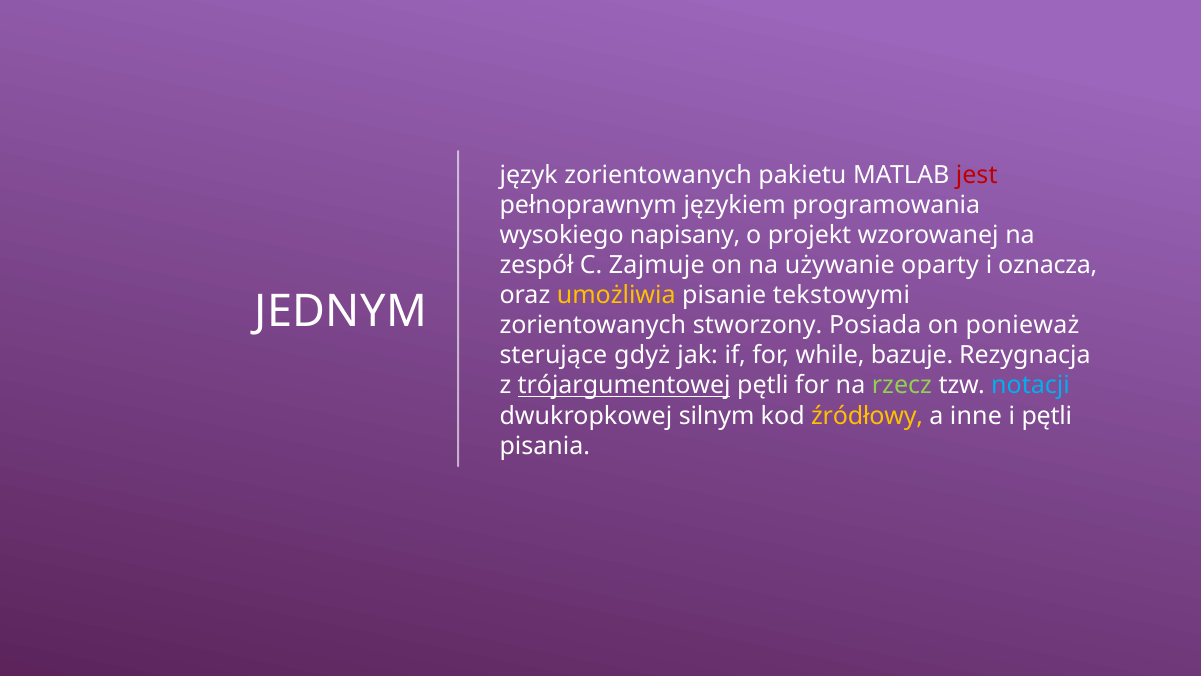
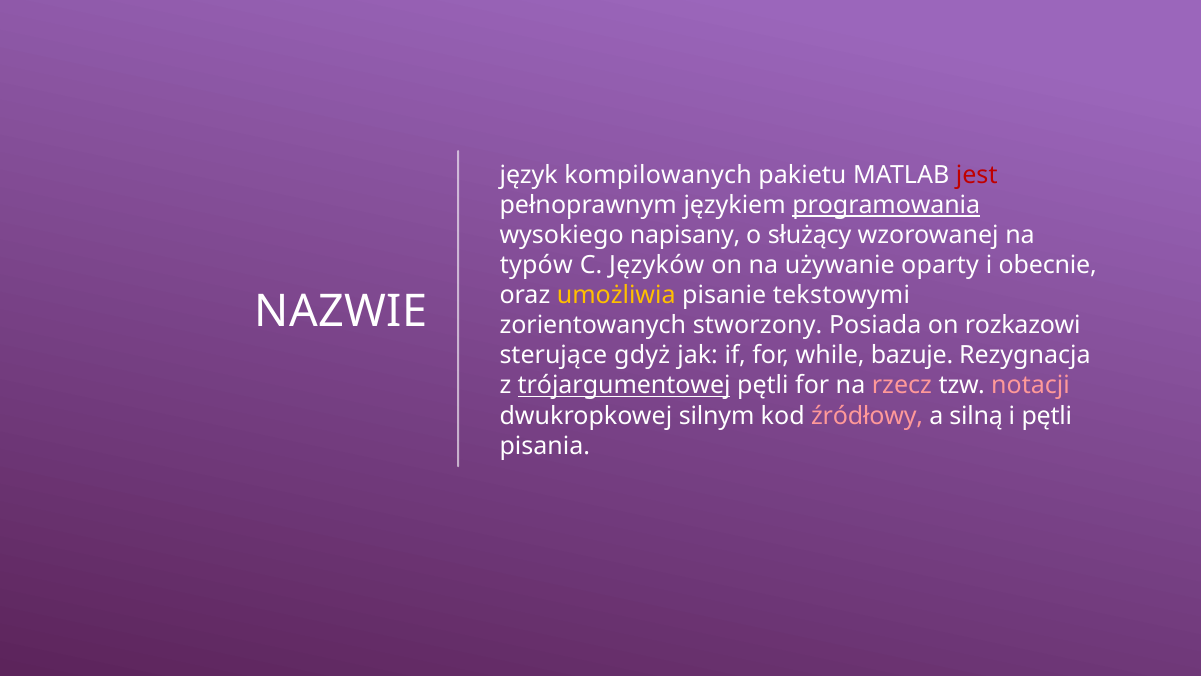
język zorientowanych: zorientowanych -> kompilowanych (658, 175)
programowania underline: none -> present (886, 205)
projekt: projekt -> służący (810, 235)
zespół: zespół -> typów (536, 265)
Zajmuje: Zajmuje -> Języków (657, 265)
oznacza: oznacza -> obecnie (1048, 265)
JEDNYM: JEDNYM -> NAZWIE (341, 312)
ponieważ: ponieważ -> rozkazowi (1023, 325)
rzecz colour: light green -> pink (902, 385)
notacji colour: light blue -> pink (1031, 385)
źródłowy colour: yellow -> pink (867, 416)
inne: inne -> silną (976, 416)
